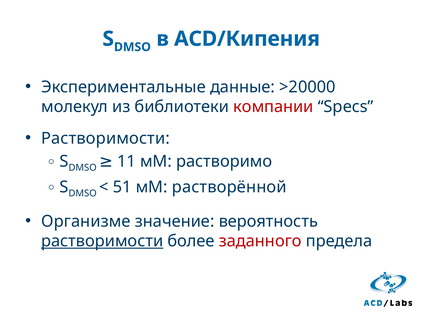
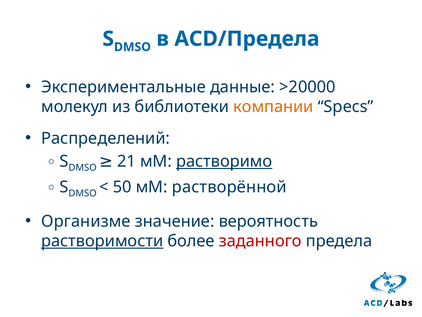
ACD/Кипения: ACD/Кипения -> ACD/Предела (247, 39)
компании colour: red -> orange (273, 107)
Растворимости: Растворимости -> Распределений (106, 138)
11: 11 -> 21 (126, 161)
растворимо underline: none -> present (224, 161)
51: 51 -> 50 (122, 187)
